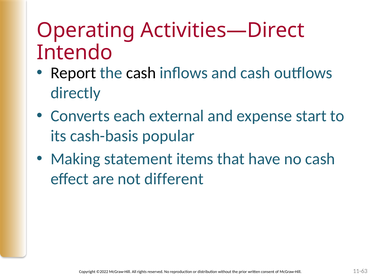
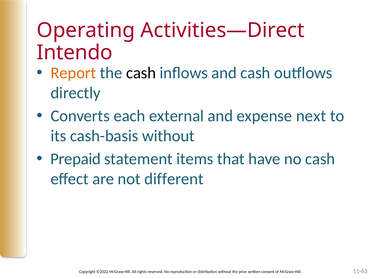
Report colour: black -> orange (73, 73)
start: start -> next (311, 116)
cash-basis popular: popular -> without (168, 136)
Making: Making -> Prepaid (76, 159)
